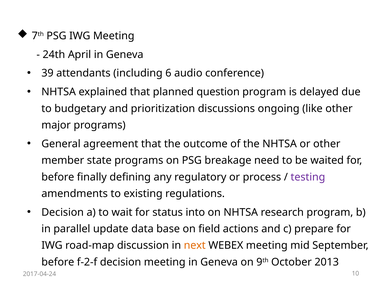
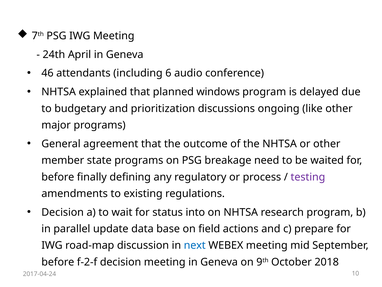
39: 39 -> 46 (47, 73)
question: question -> windows (218, 92)
next colour: orange -> blue (195, 245)
2013: 2013 -> 2018 (327, 262)
